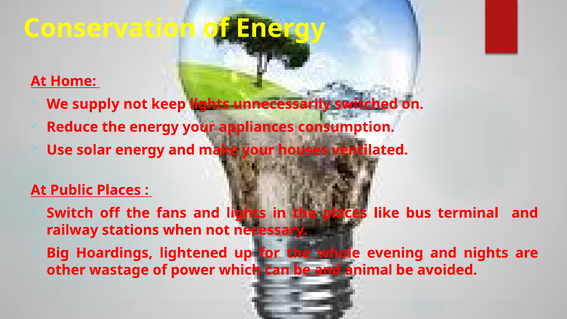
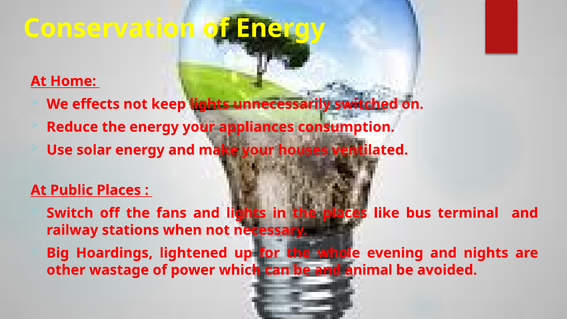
supply: supply -> effects (96, 104)
